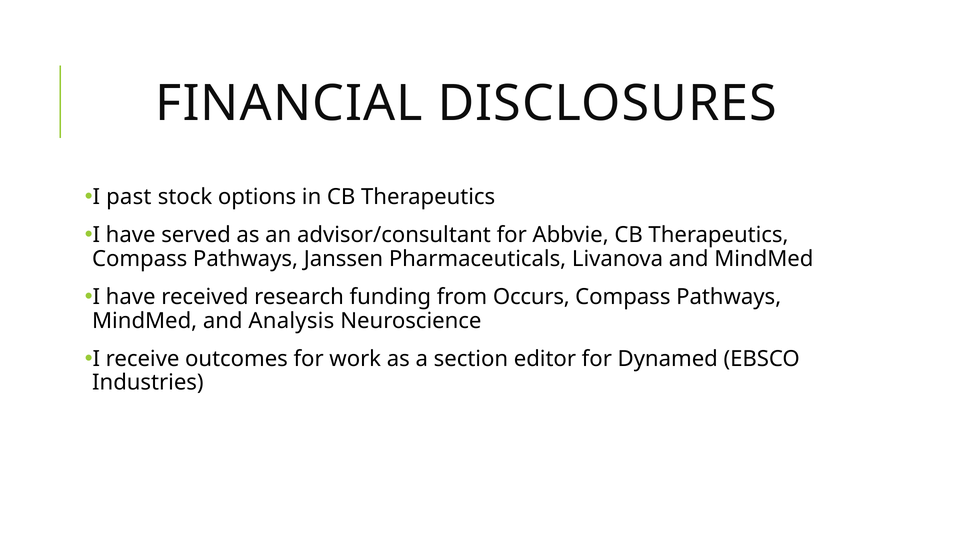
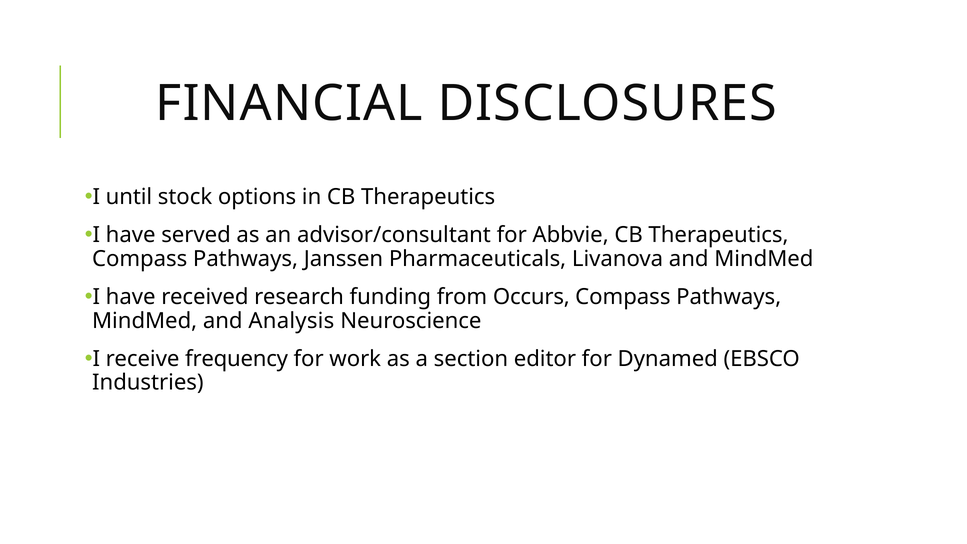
past: past -> until (129, 197)
outcomes: outcomes -> frequency (237, 359)
